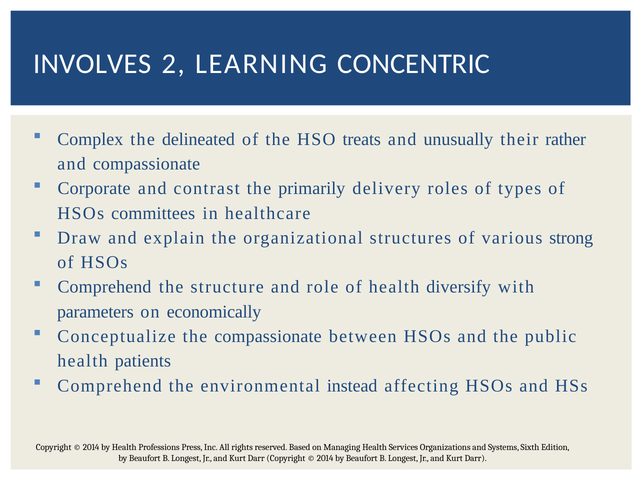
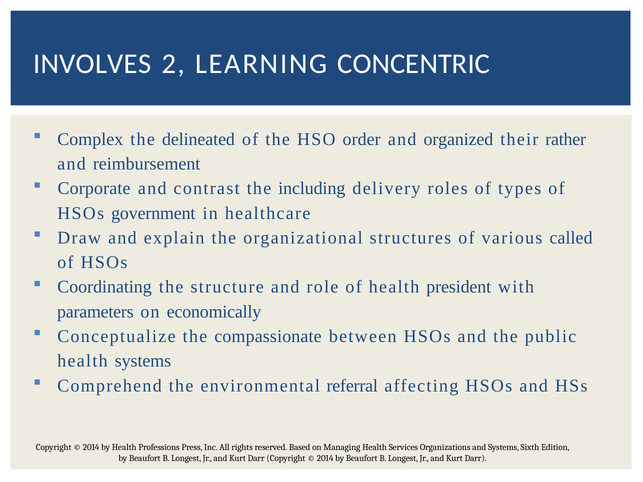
treats: treats -> order (362, 139)
unusually: unusually -> organized (458, 139)
and compassionate: compassionate -> reimbursement (147, 164)
primarily: primarily -> including (312, 189)
committees: committees -> government (153, 213)
strong: strong -> called (571, 238)
Comprehend: Comprehend -> Coordinating (105, 287)
diversify: diversify -> president (459, 287)
health patients: patients -> systems (143, 361)
instead: instead -> referral (352, 386)
